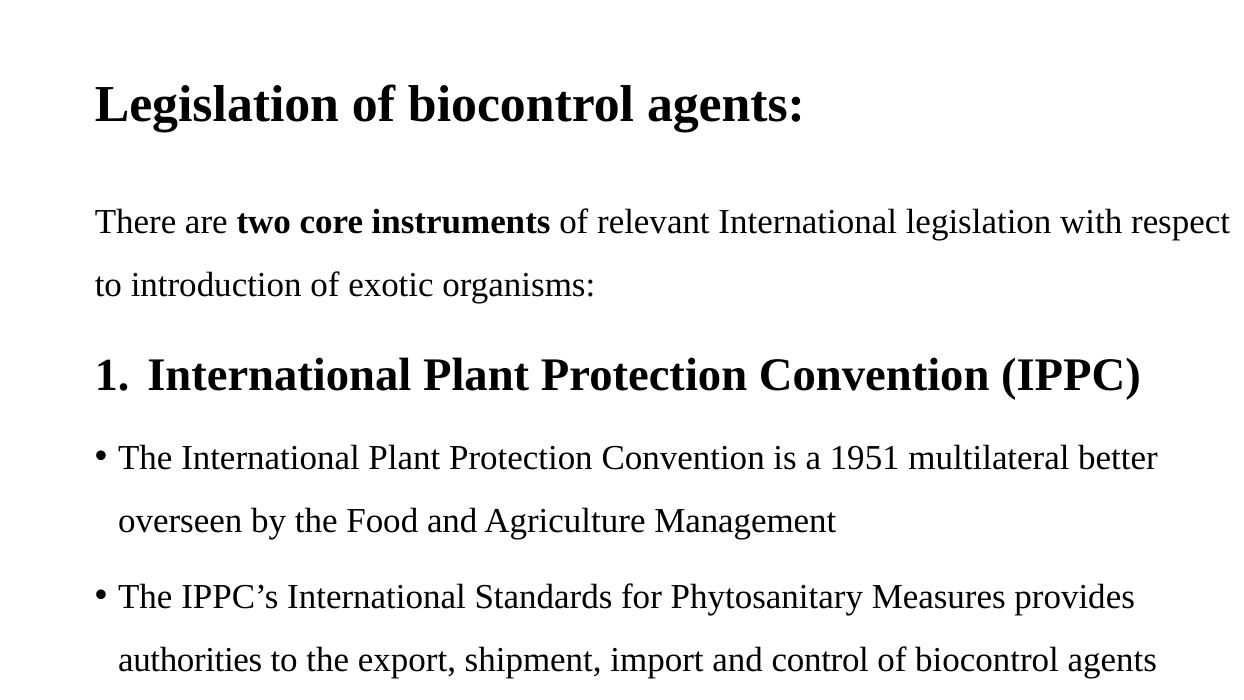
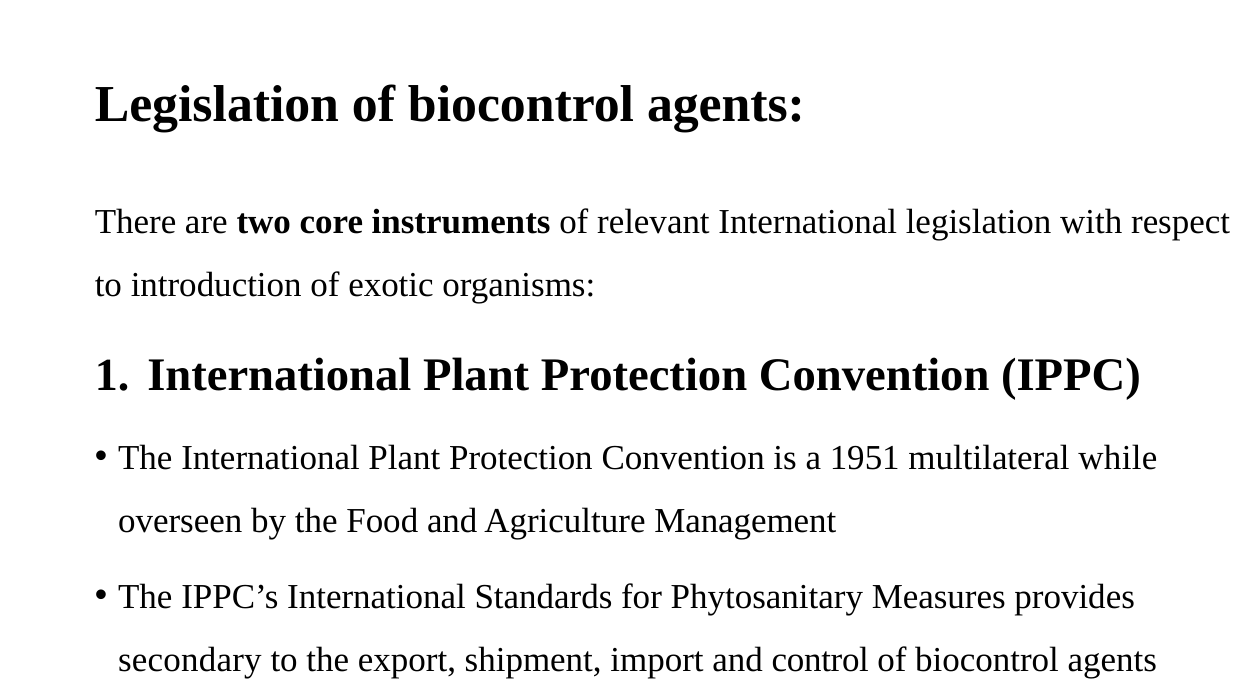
better: better -> while (1118, 458)
authorities: authorities -> secondary (190, 660)
